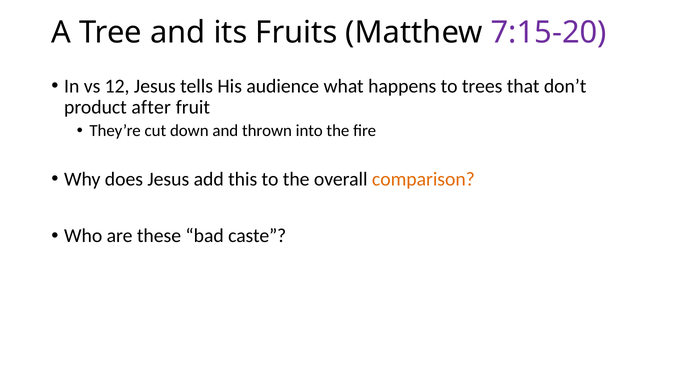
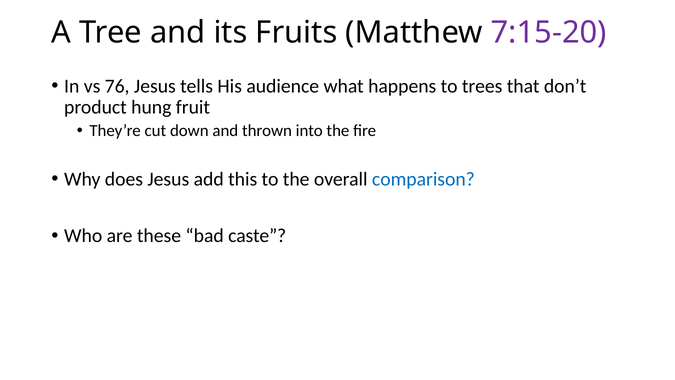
12: 12 -> 76 (117, 86)
after: after -> hung (151, 107)
comparison colour: orange -> blue (423, 179)
